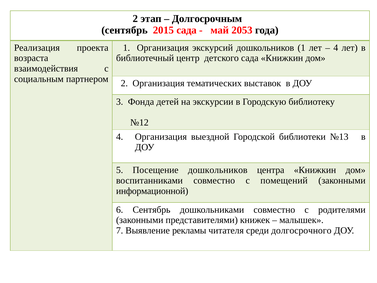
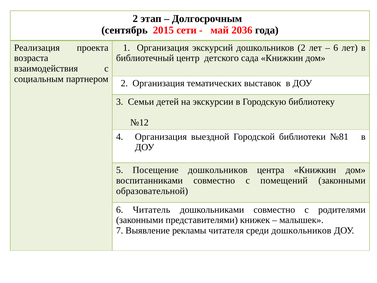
2015 сада: сада -> сети (187, 30)
2053: 2053 -> 2036 (242, 30)
дошкольников 1: 1 -> 2 (302, 48)
4: 4 -> 6 (336, 48)
Фонда: Фонда -> Семьи (141, 102)
№13: №13 -> №81 (339, 137)
информационной: информационной -> образовательной (152, 191)
6 Сентябрь: Сентябрь -> Читатель (151, 209)
среди долгосрочного: долгосрочного -> дошкольников (301, 230)
